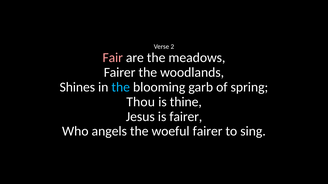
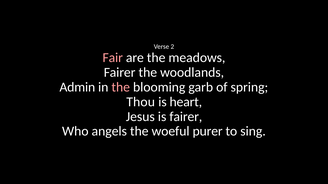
Shines: Shines -> Admin (77, 87)
the colour: light blue -> pink (121, 87)
thine: thine -> heart (186, 102)
woeful fairer: fairer -> purer (208, 132)
